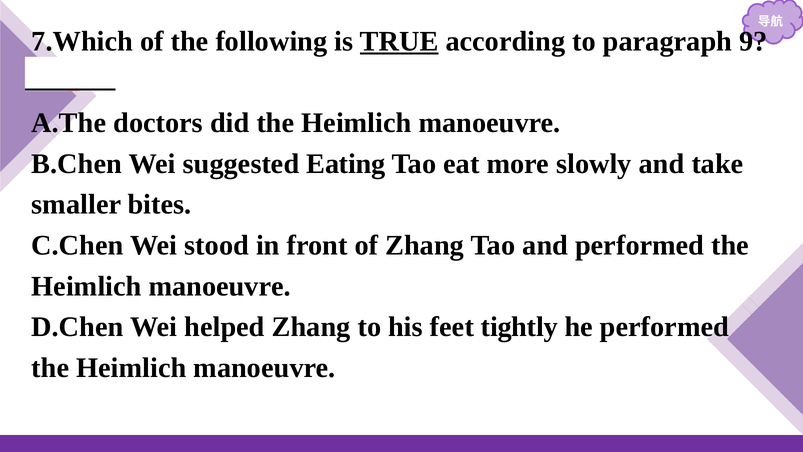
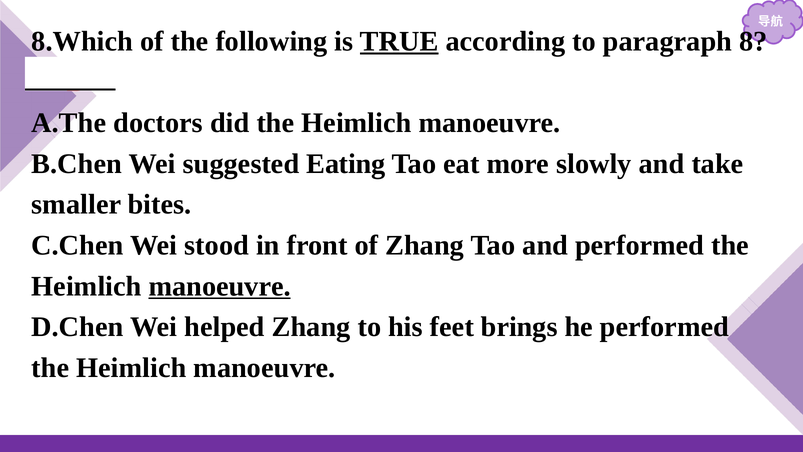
7.Which: 7.Which -> 8.Which (82, 41)
9: 9 -> 8 (753, 41)
manoeuvre underline: none -> present (220, 286)
tightly: tightly -> brings (519, 327)
